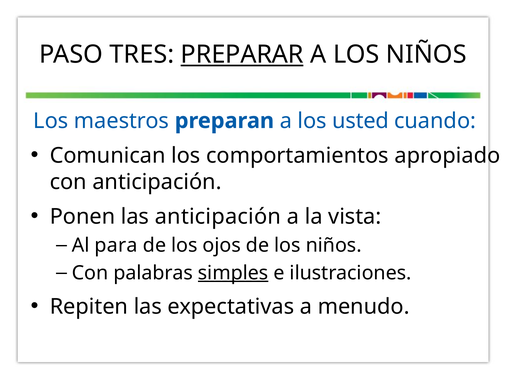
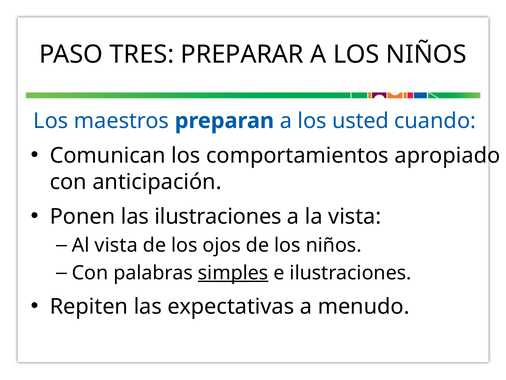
PREPARAR underline: present -> none (242, 54)
las anticipación: anticipación -> ilustraciones (218, 216)
Al para: para -> vista (116, 245)
